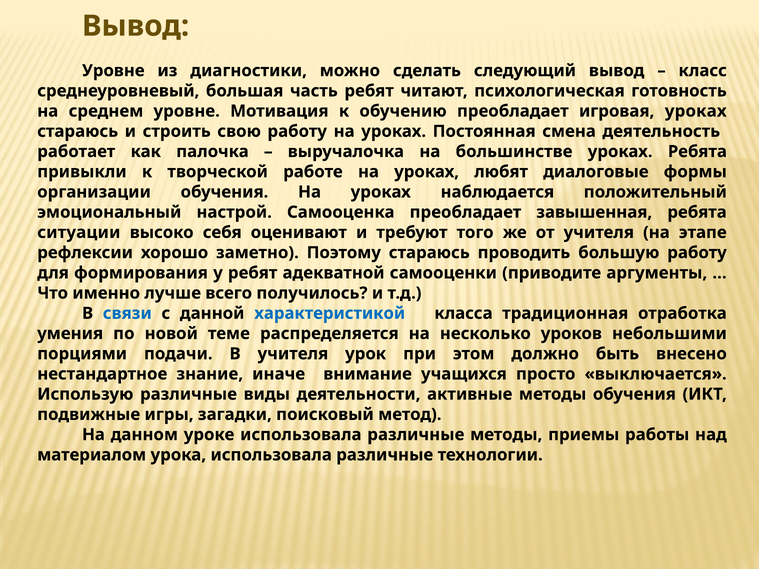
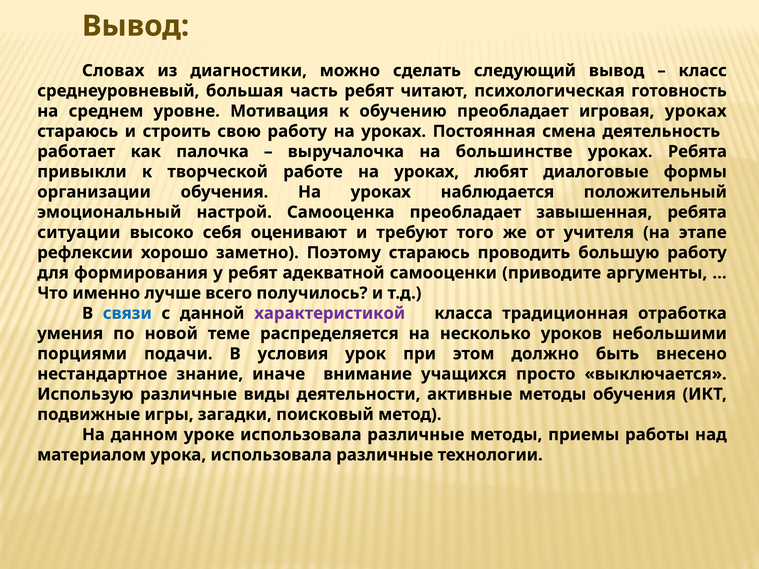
Уровне: Уровне -> Словах (113, 71)
характеристикой colour: blue -> purple (330, 313)
В учителя: учителя -> условия (293, 354)
